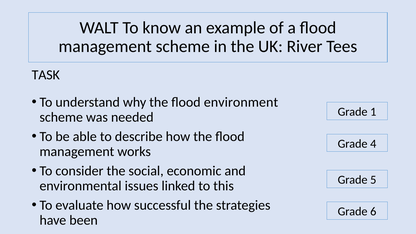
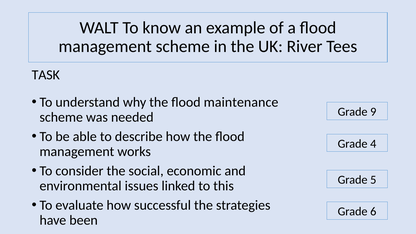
environment: environment -> maintenance (241, 102)
1: 1 -> 9 (373, 112)
